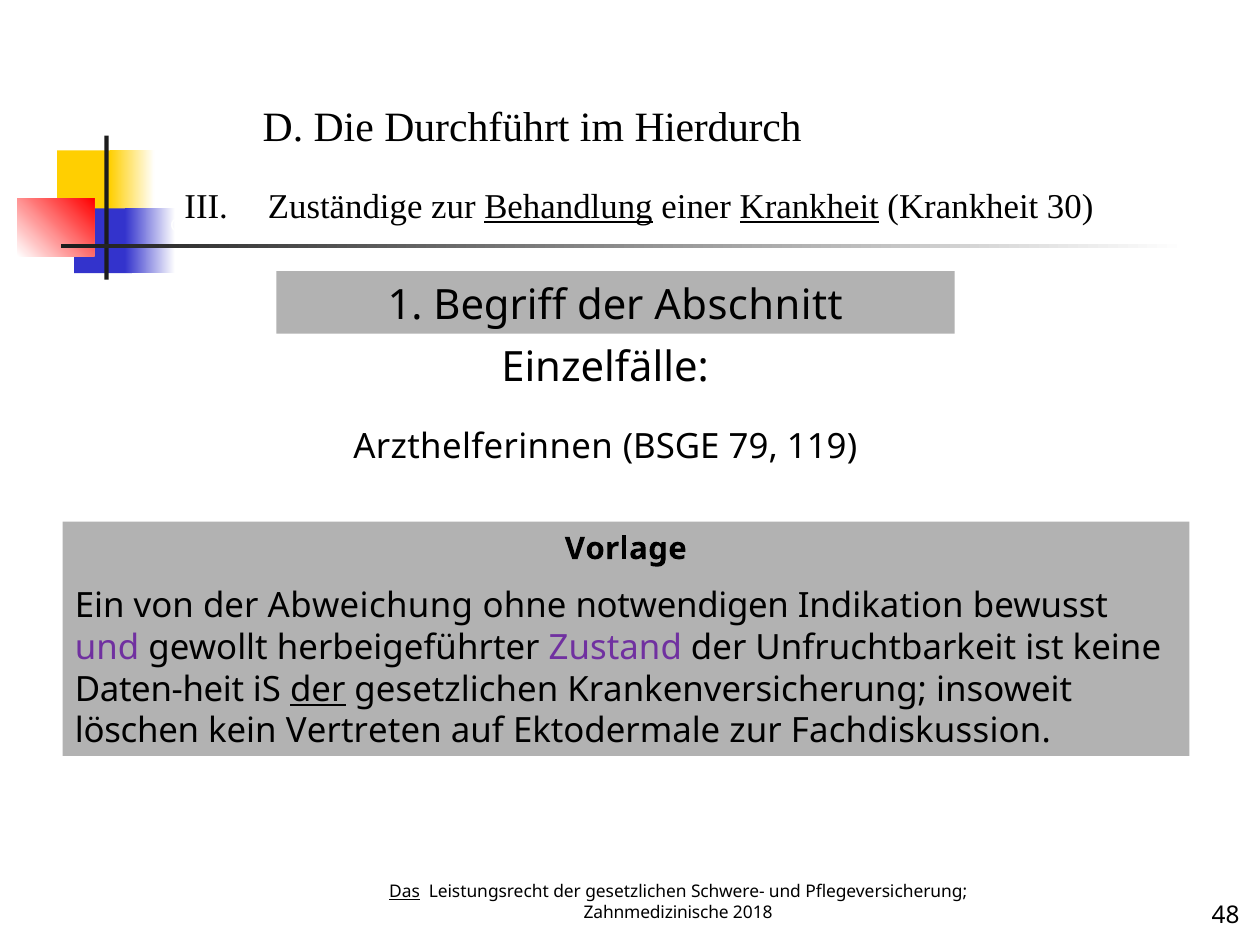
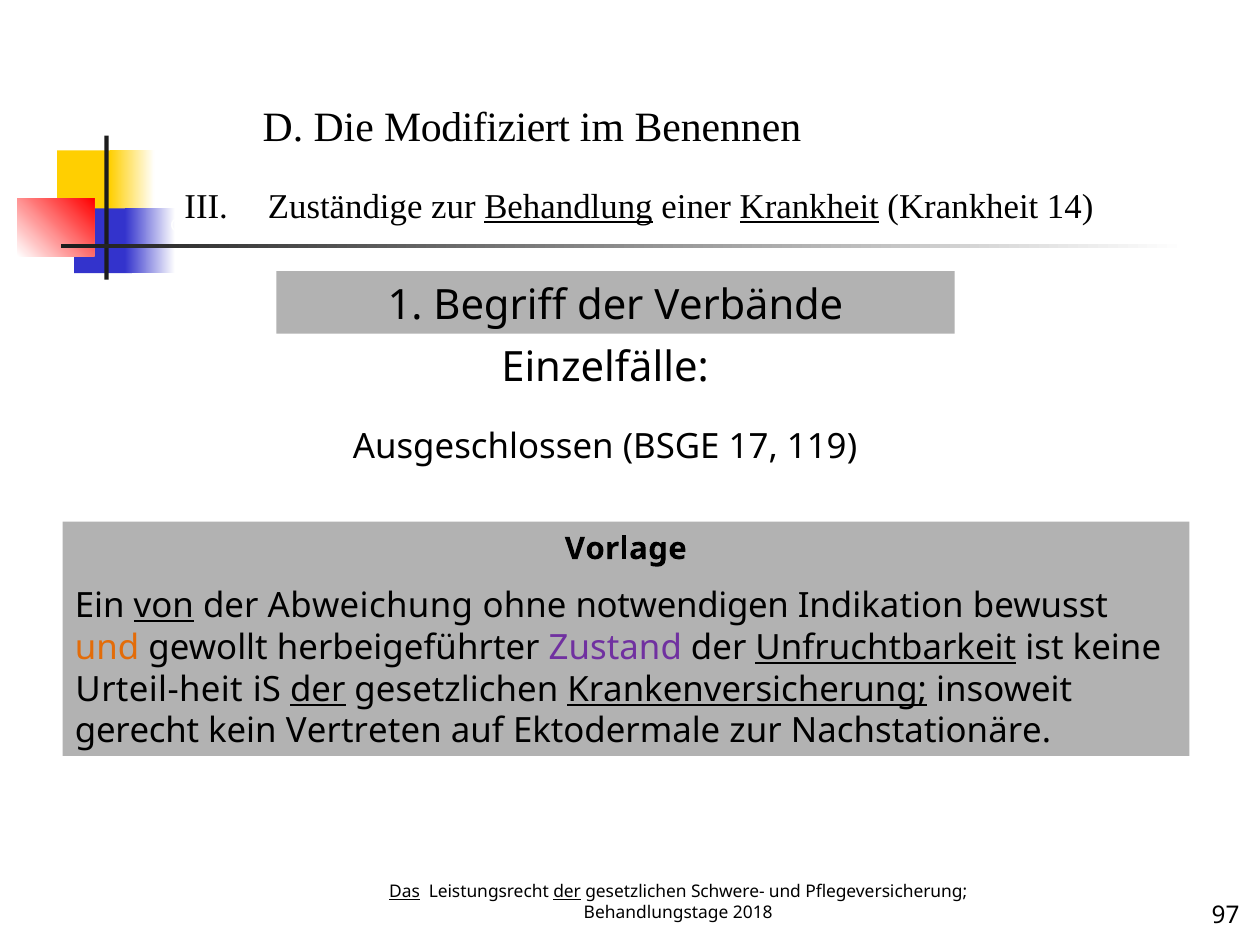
Durchführt: Durchführt -> Modifiziert (477, 128)
Hierdurch: Hierdurch -> Benennen (718, 128)
30: 30 -> 14 (1070, 207)
Abschnitt: Abschnitt -> Verbände (749, 305)
Arzthelferinnen: Arzthelferinnen -> Ausgeschlossen (483, 447)
79: 79 -> 17 (753, 447)
von underline: none -> present (164, 606)
und colour: purple -> orange (107, 648)
Unfruchtbarkeit underline: none -> present (886, 648)
Daten-heit: Daten-heit -> Urteil-heit (159, 690)
Krankenversicherung underline: none -> present (747, 690)
löschen: löschen -> gerecht (137, 731)
Fachdiskussion: Fachdiskussion -> Nachstationäre (921, 731)
der underline: none -> present (567, 892)
Zahnmedizinische: Zahnmedizinische -> Behandlungstage (656, 913)
48: 48 -> 97 (1226, 916)
